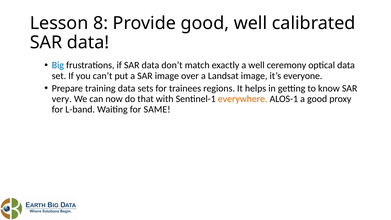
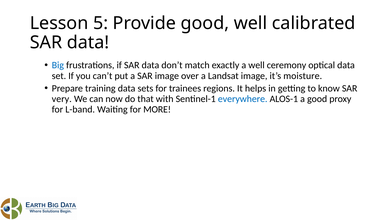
8: 8 -> 5 (101, 23)
everyone: everyone -> moisture (303, 76)
everywhere colour: orange -> blue (243, 99)
SAME: SAME -> MORE (157, 109)
